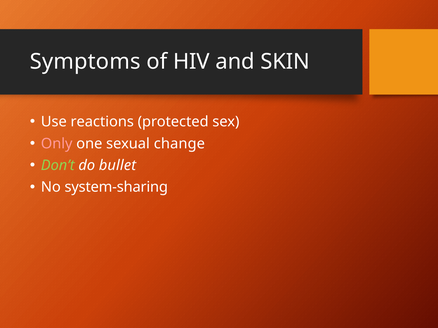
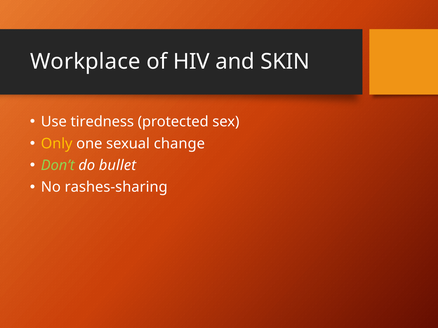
Symptoms: Symptoms -> Workplace (85, 62)
reactions: reactions -> tiredness (102, 122)
Only colour: pink -> yellow (57, 144)
system-sharing: system-sharing -> rashes-sharing (116, 187)
